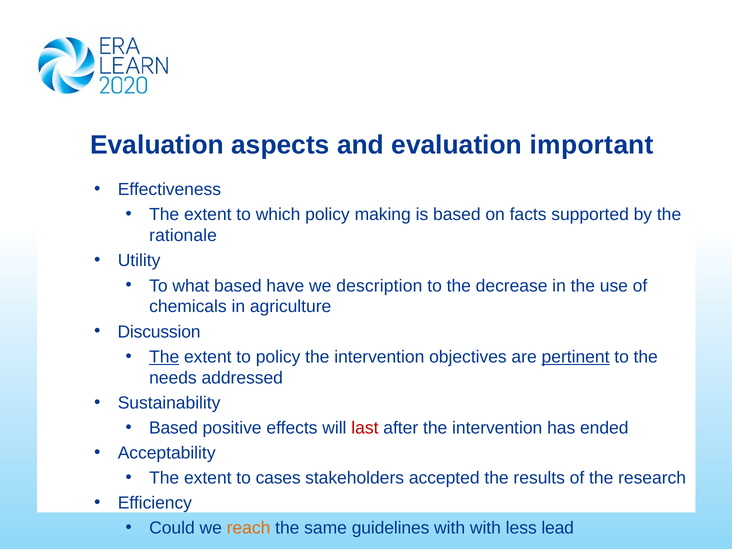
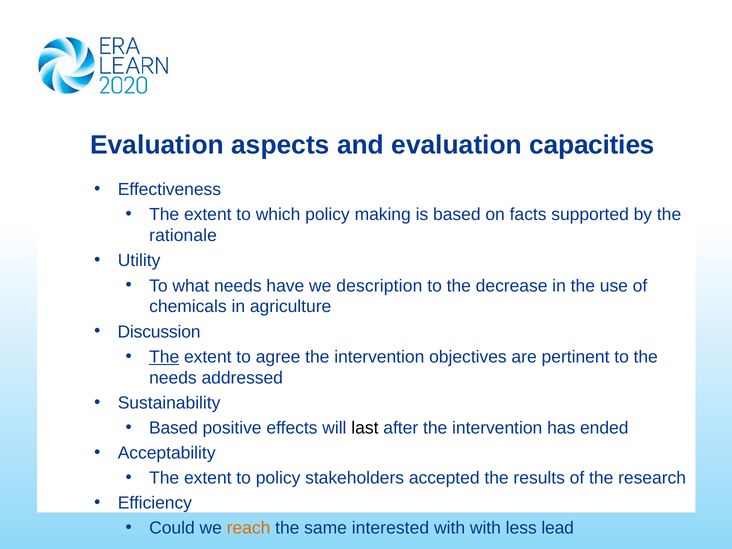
important: important -> capacities (592, 145)
what based: based -> needs (238, 286)
to policy: policy -> agree (278, 357)
pertinent underline: present -> none (576, 357)
last colour: red -> black (365, 428)
to cases: cases -> policy (278, 478)
guidelines: guidelines -> interested (390, 528)
